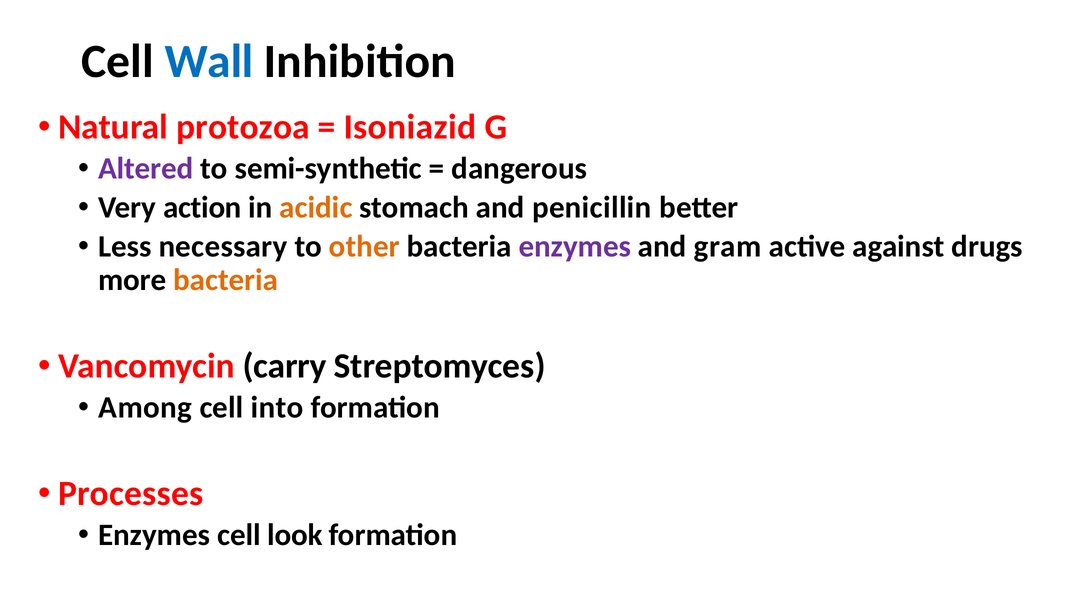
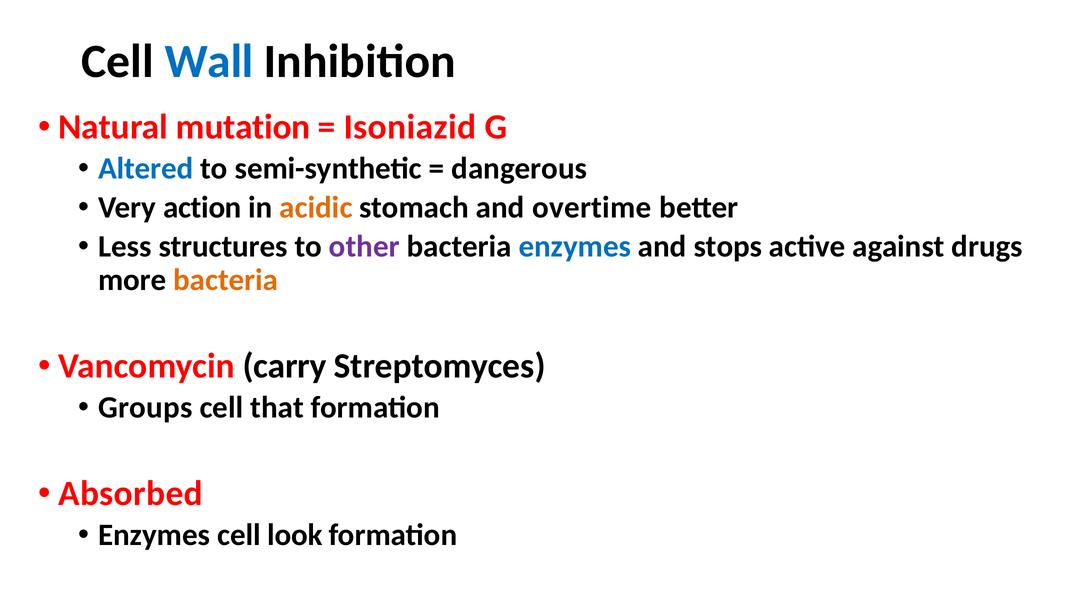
protozoa: protozoa -> mutation (243, 127)
Altered colour: purple -> blue (146, 169)
penicillin: penicillin -> overtime (592, 208)
necessary: necessary -> structures (223, 247)
other colour: orange -> purple (364, 247)
enzymes colour: purple -> blue (575, 247)
gram: gram -> stops (728, 247)
Among: Among -> Groups (145, 408)
into: into -> that (277, 408)
Processes: Processes -> Absorbed (131, 494)
